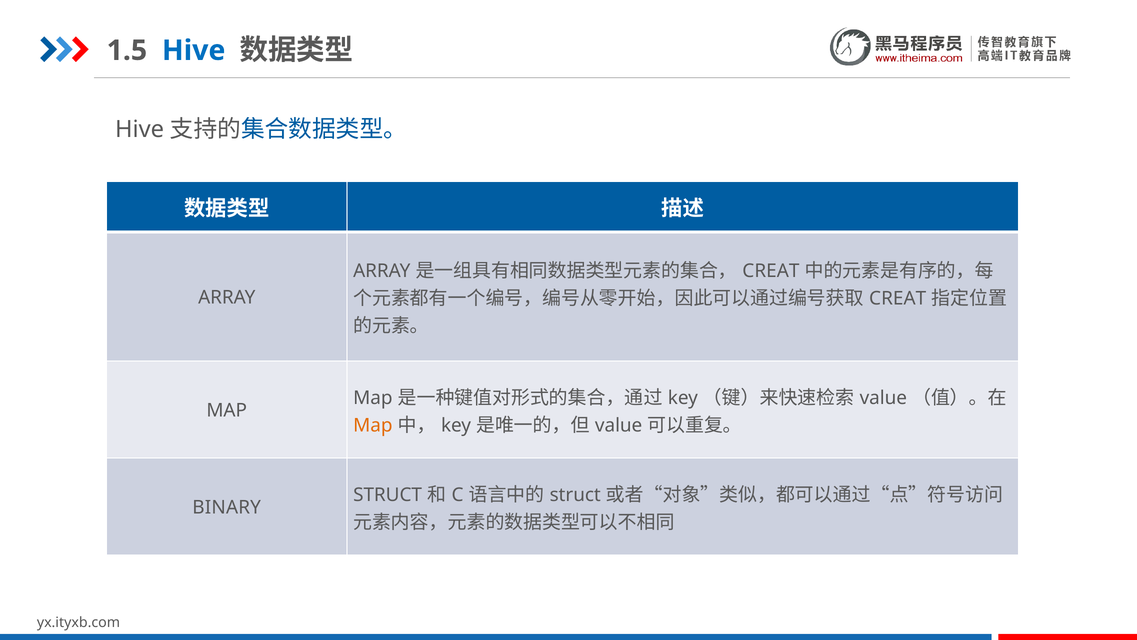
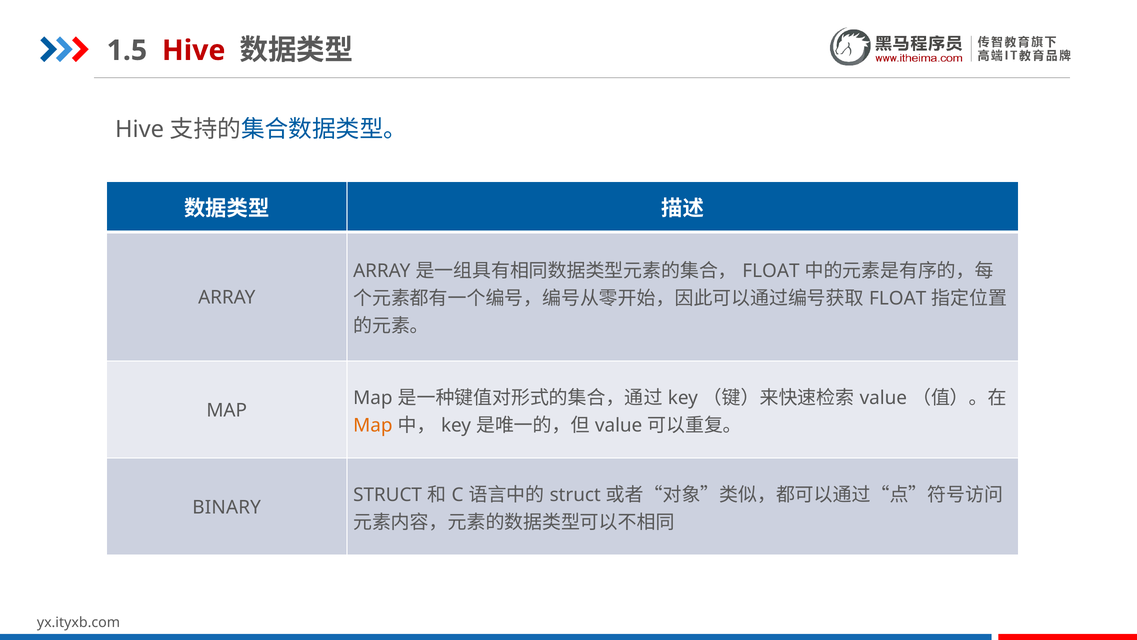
Hive colour: blue -> red (194, 50)
CREAT: CREAT -> FLOAT (771, 271)
CREAT: CREAT -> FLOAT (898, 298)
